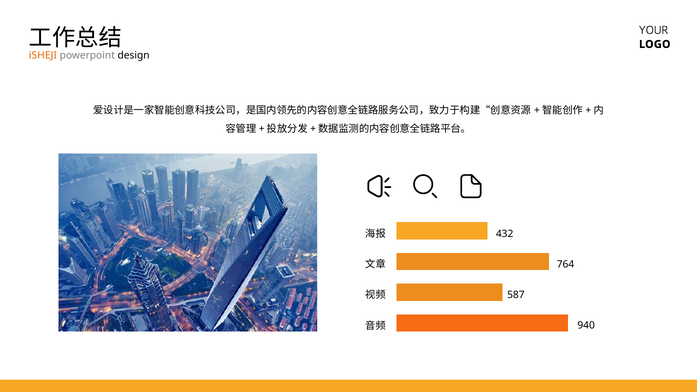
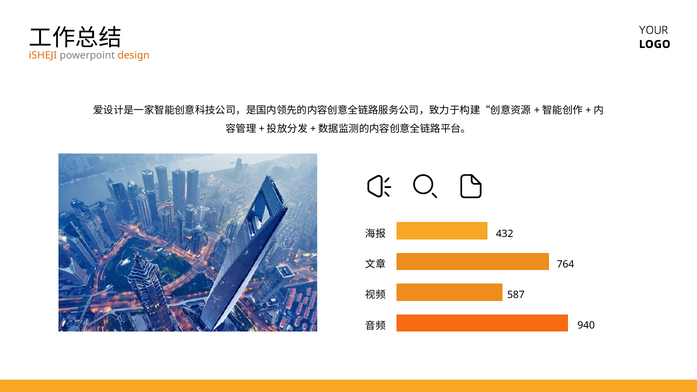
design colour: black -> orange (134, 56)
